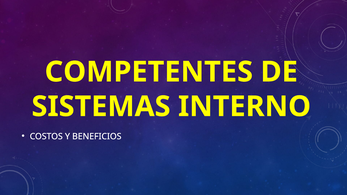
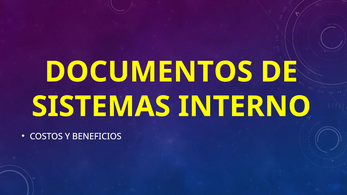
COMPETENTES: COMPETENTES -> DOCUMENTOS (149, 72)
